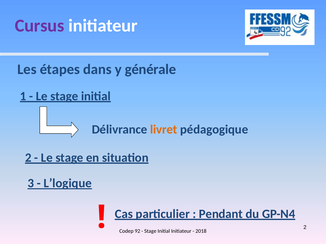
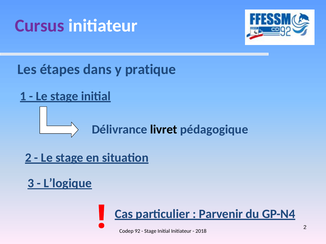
générale: générale -> pratique (150, 69)
livret colour: orange -> black (164, 130)
Pendant: Pendant -> Parvenir (221, 214)
